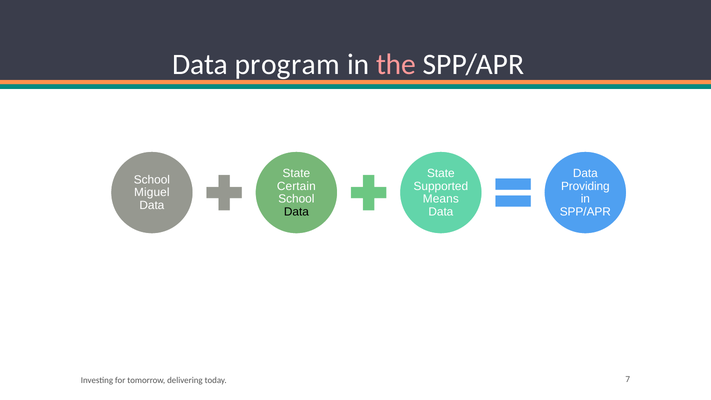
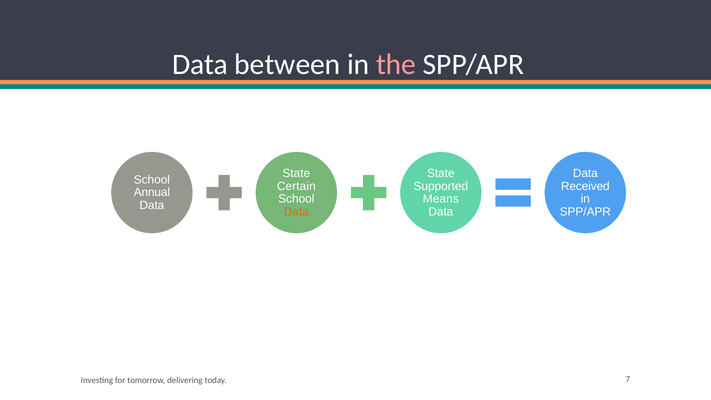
program: program -> between (287, 64)
Providing: Providing -> Received (585, 186)
Miguel: Miguel -> Annual (152, 192)
Data colour: black -> orange (296, 212)
